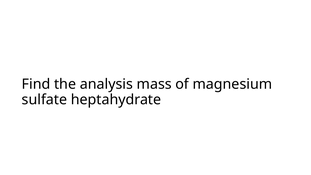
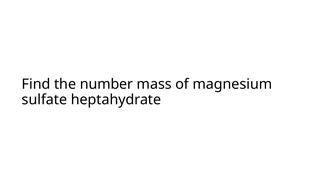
analysis: analysis -> number (106, 84)
